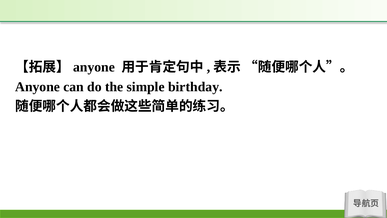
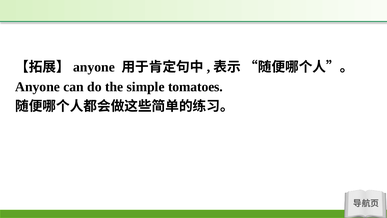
birthday: birthday -> tomatoes (195, 87)
